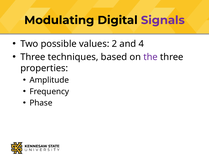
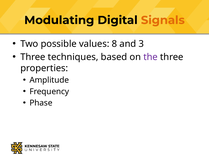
Signals colour: purple -> orange (163, 20)
2: 2 -> 8 (114, 44)
4: 4 -> 3 (141, 44)
